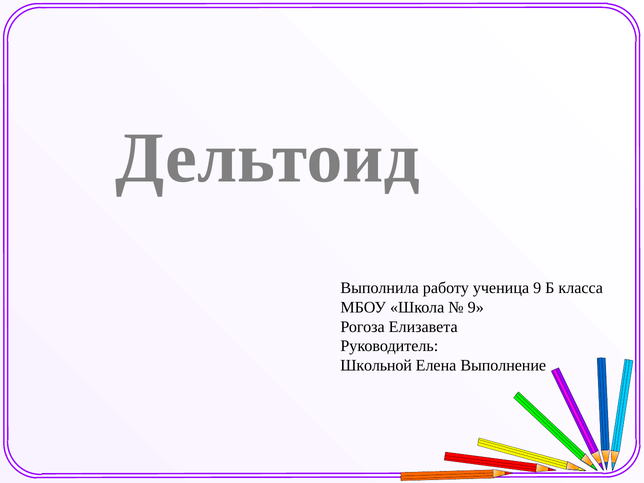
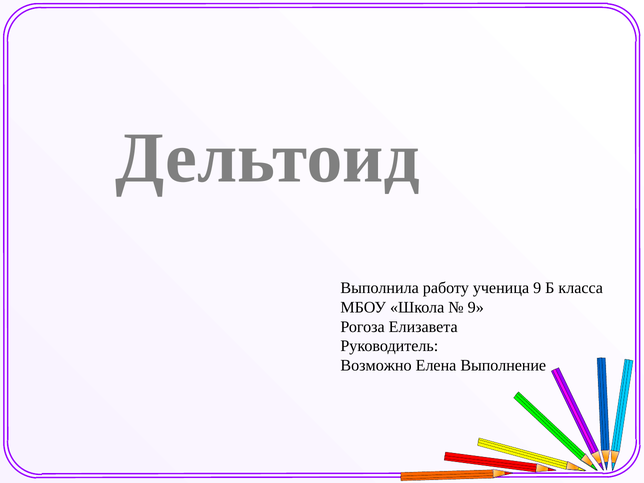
Школьной: Школьной -> Возможно (376, 365)
